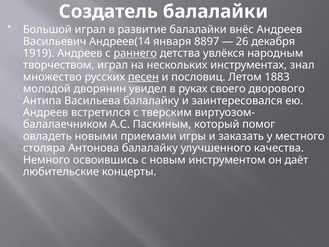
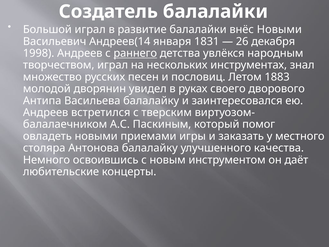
внёс Андреев: Андреев -> Новыми (279, 30)
8897: 8897 -> 1831 (207, 41)
1919: 1919 -> 1998 (39, 53)
песен underline: present -> none (143, 77)
